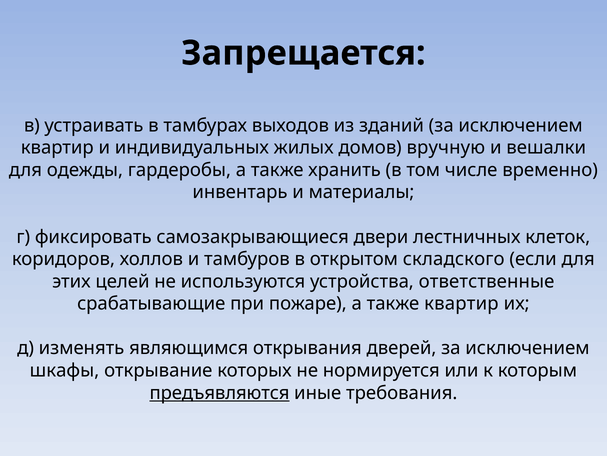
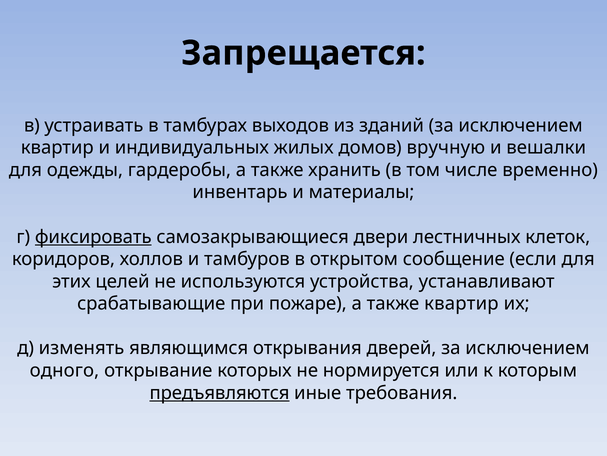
фиксировать underline: none -> present (93, 237)
складского: складского -> сообщение (454, 259)
ответственные: ответственные -> устанавливают (487, 281)
шкафы: шкафы -> одного (64, 370)
